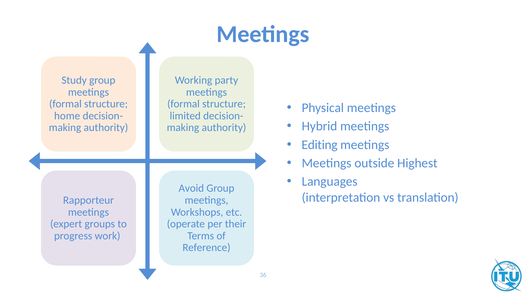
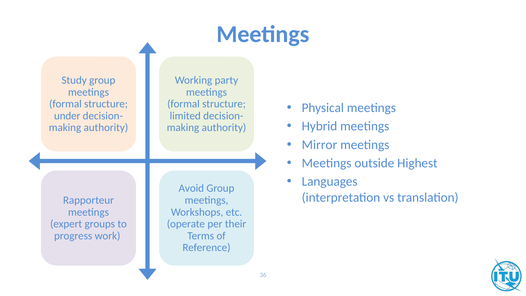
home: home -> under (67, 116)
Editing: Editing -> Mirror (319, 145)
